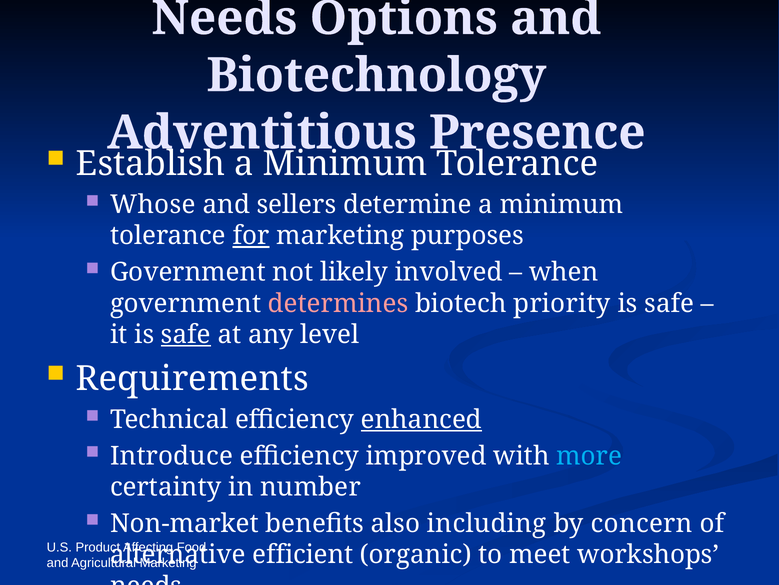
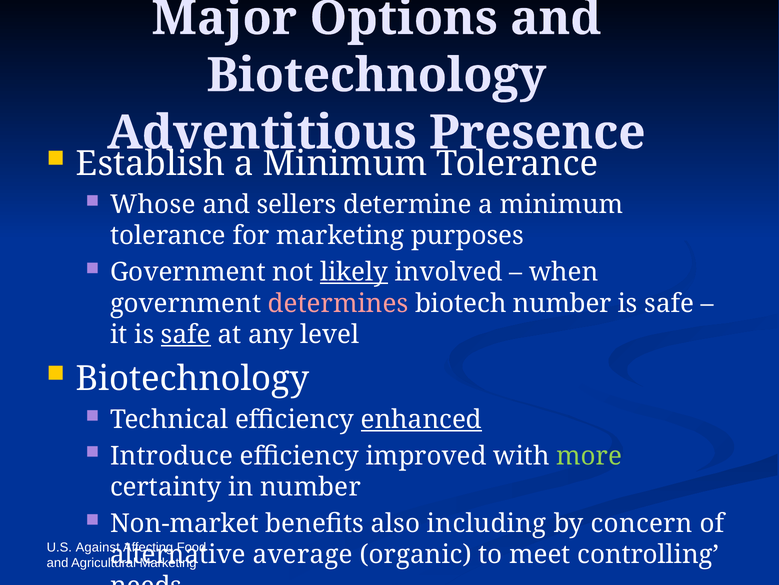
Needs: Needs -> Major (224, 18)
for underline: present -> none (251, 236)
likely underline: none -> present (354, 272)
biotech priority: priority -> number (562, 303)
Requirements: Requirements -> Biotechnology (193, 378)
more colour: light blue -> light green (589, 455)
Product: Product -> Against (98, 547)
efficient: efficient -> average (303, 554)
workshops: workshops -> controlling (648, 554)
